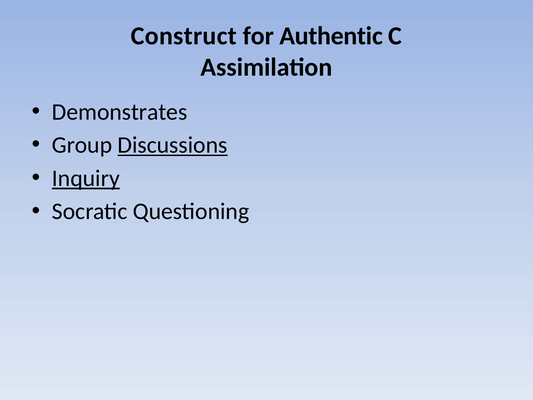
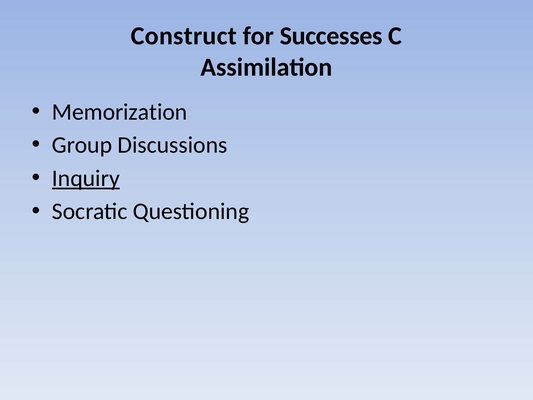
Authentic: Authentic -> Successes (331, 36)
Demonstrates: Demonstrates -> Memorization (120, 112)
Discussions underline: present -> none (172, 145)
